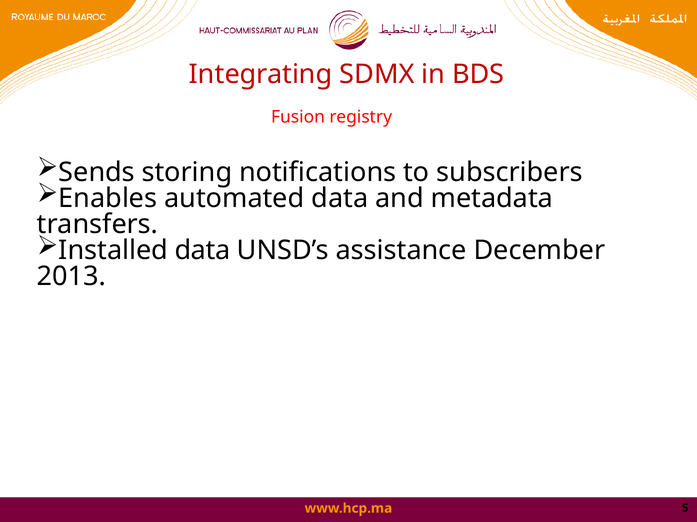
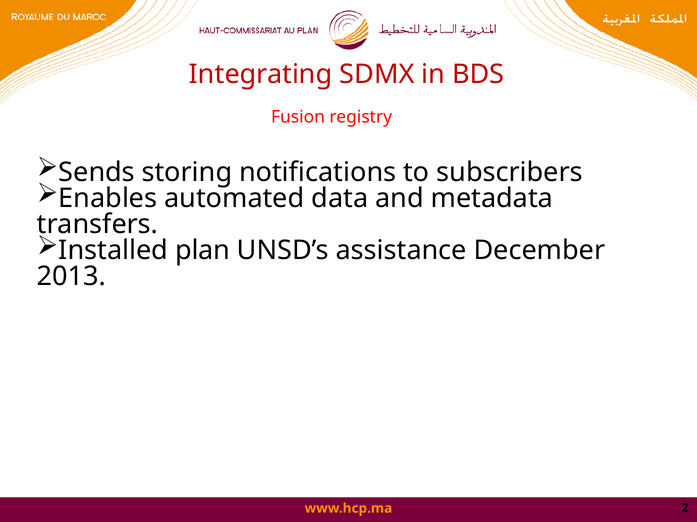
Installed data: data -> plan (203, 251)
5: 5 -> 2 (685, 509)
